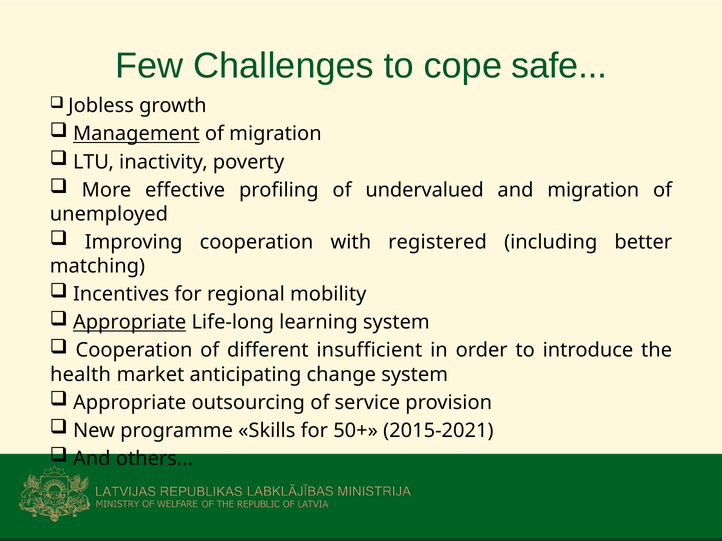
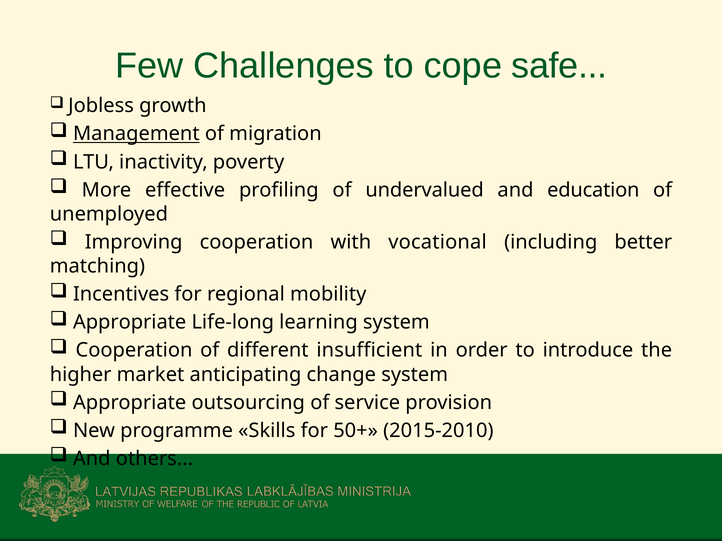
and migration: migration -> education (593, 190)
registered: registered -> vocational (437, 242)
Appropriate underline: present -> none (130, 323)
health: health -> higher (81, 375)
2015-2021: 2015-2021 -> 2015-2010 (438, 431)
